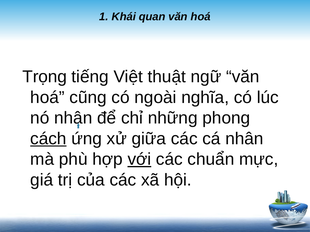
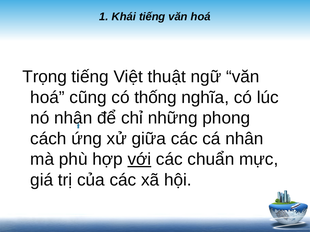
Khái quan: quan -> tiếng (152, 17)
ngoài: ngoài -> thống (156, 98)
cách underline: present -> none (48, 139)
